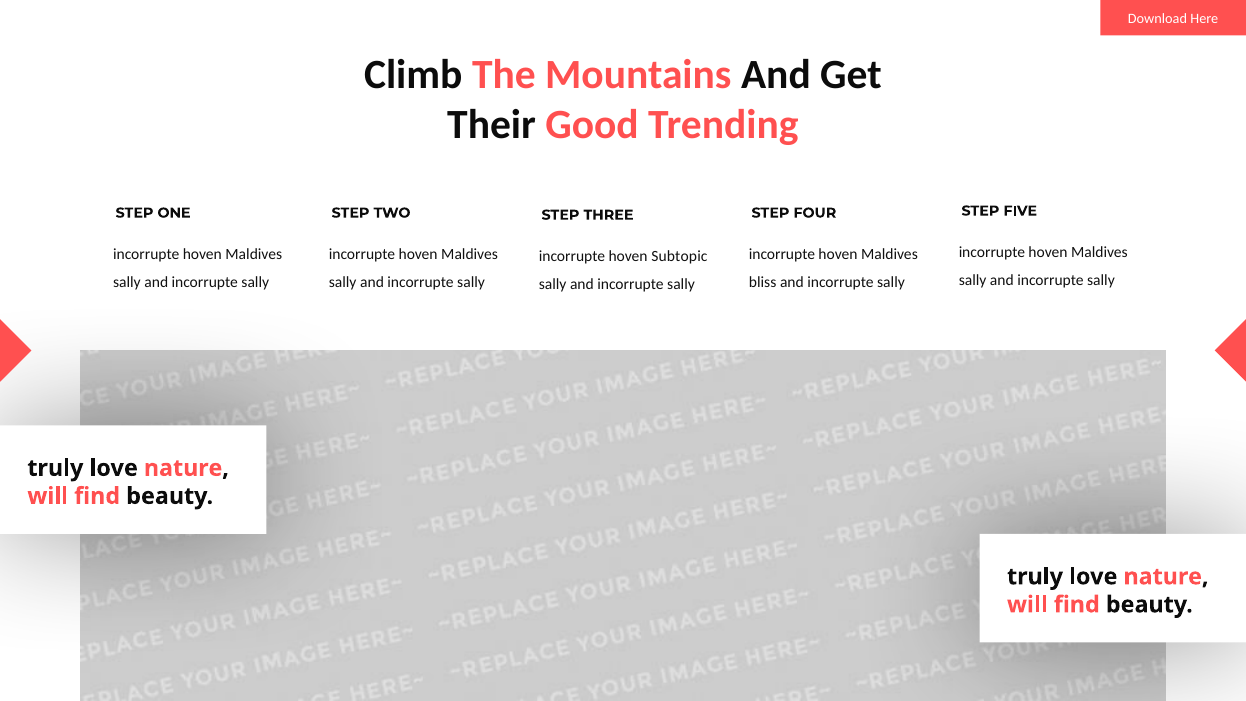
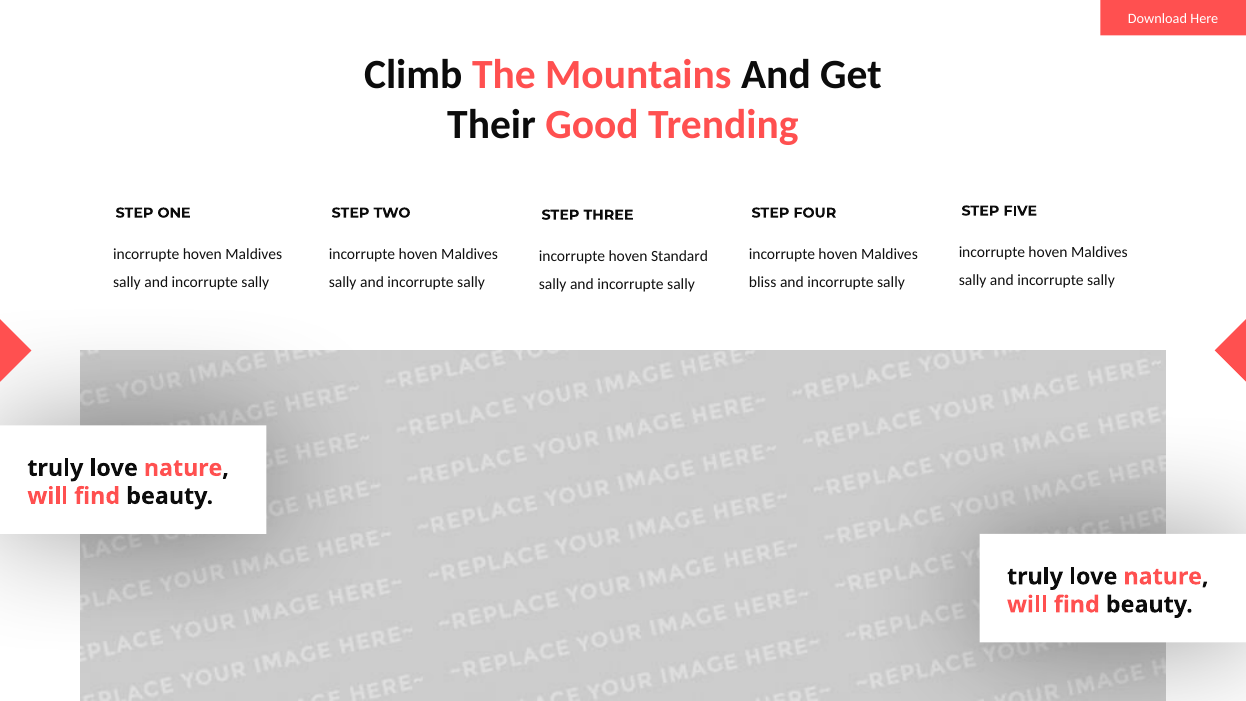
Subtopic: Subtopic -> Standard (680, 256)
